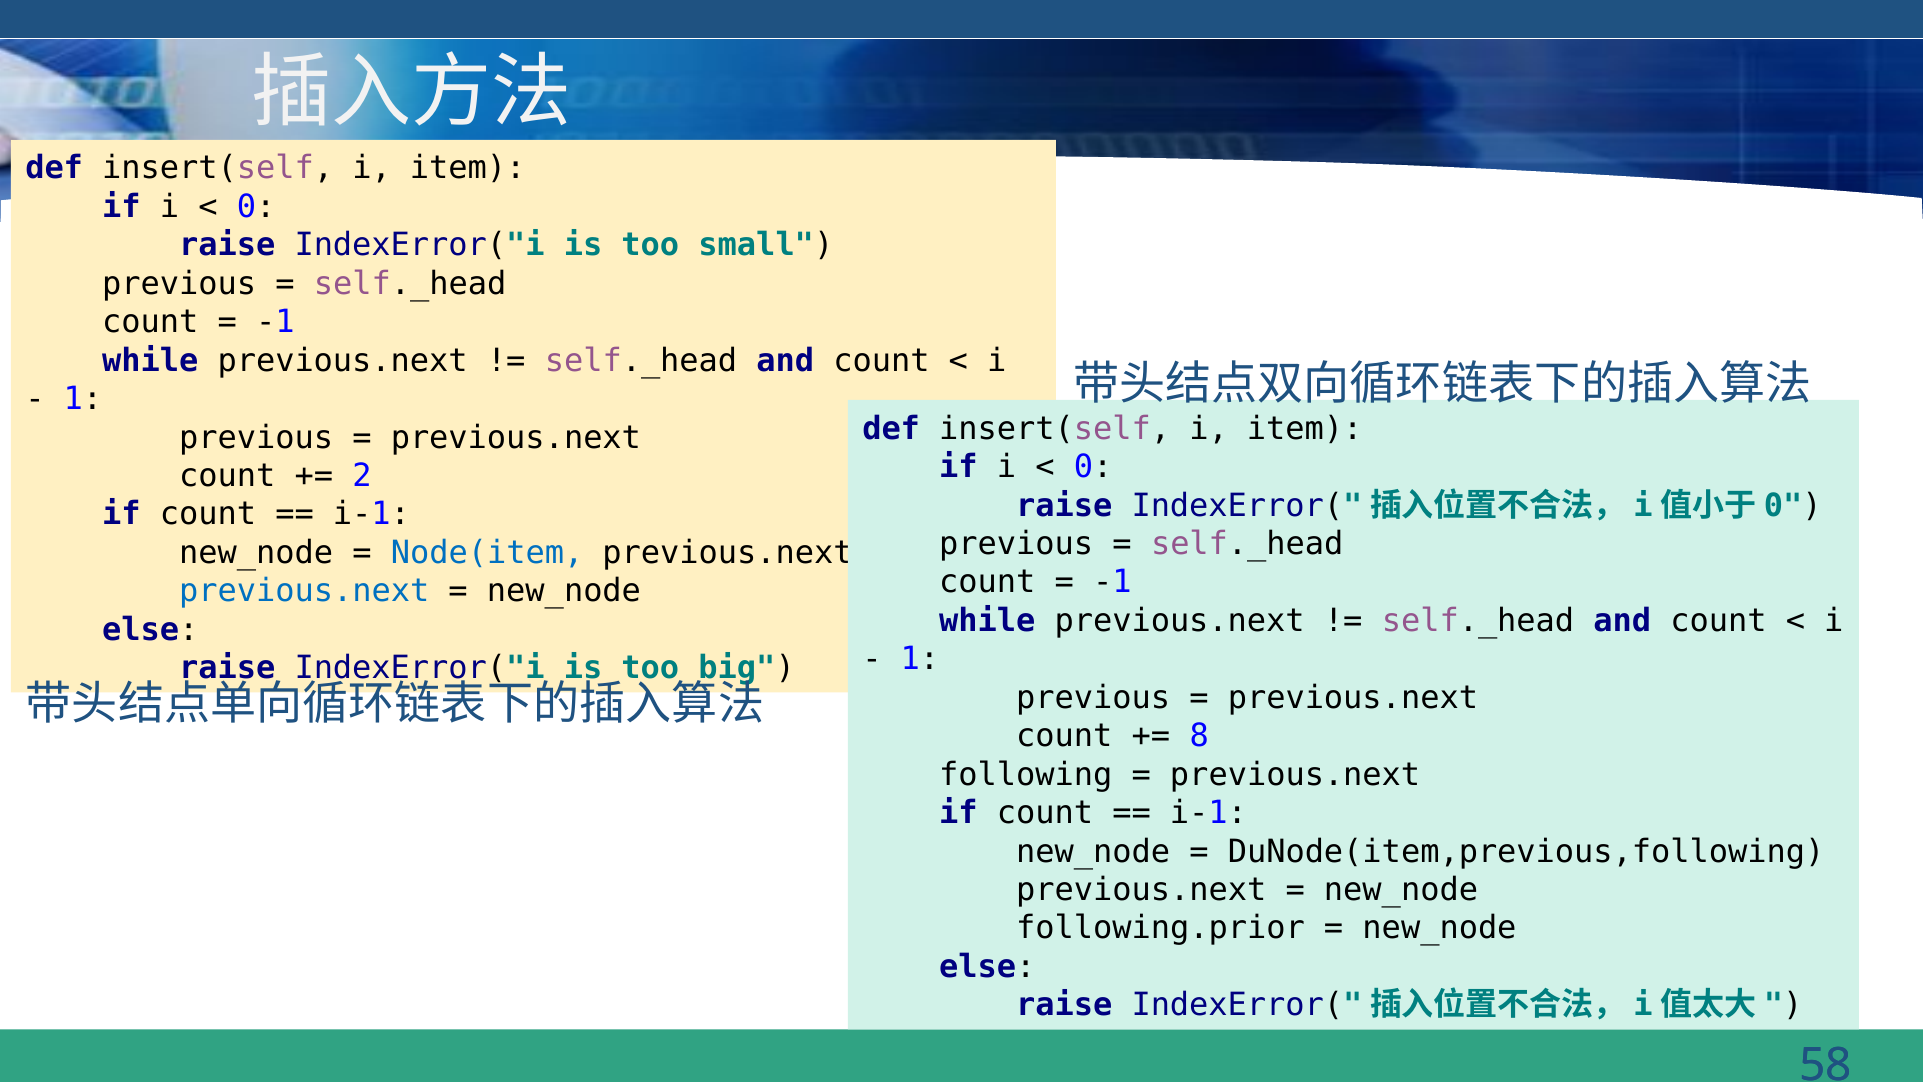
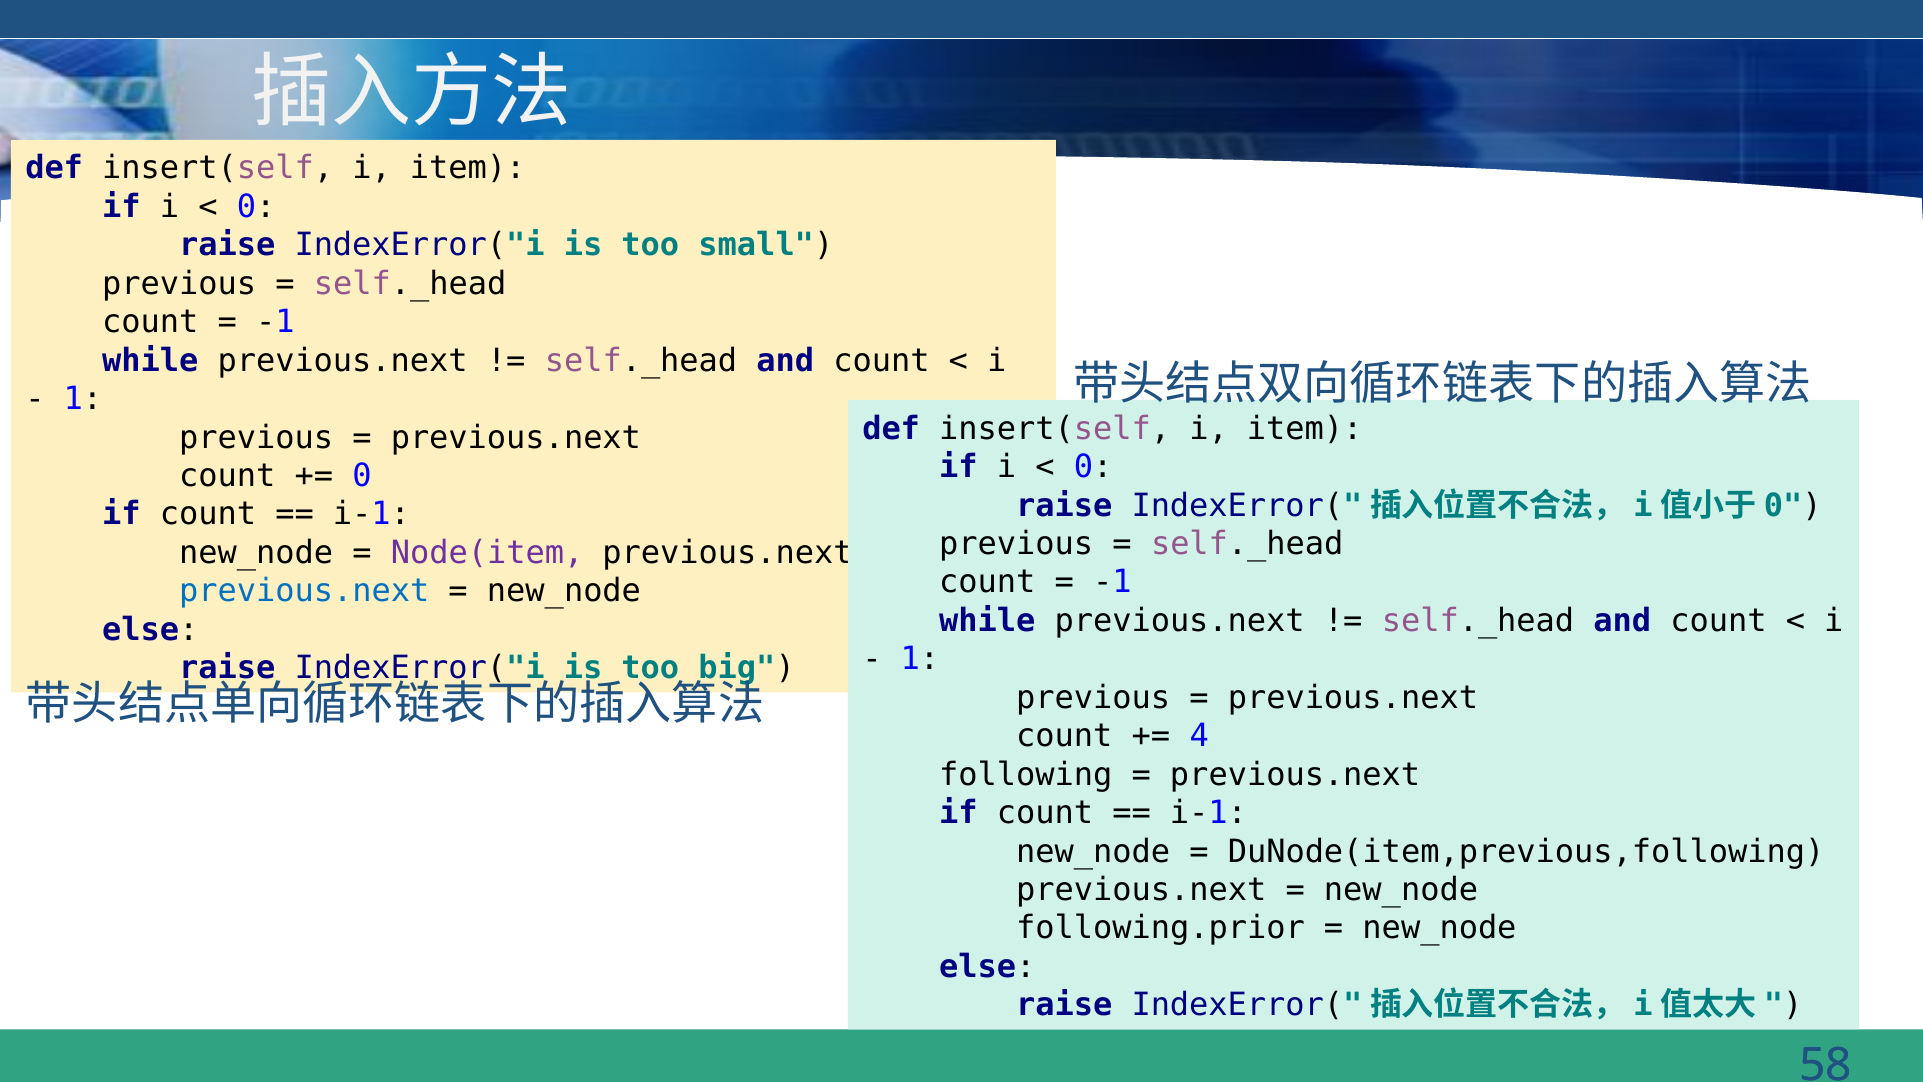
2: 2 -> 0 (362, 476)
Node(item colour: blue -> purple (487, 553)
8: 8 -> 4 (1199, 736)
